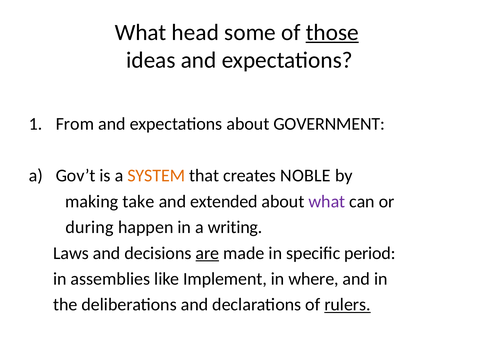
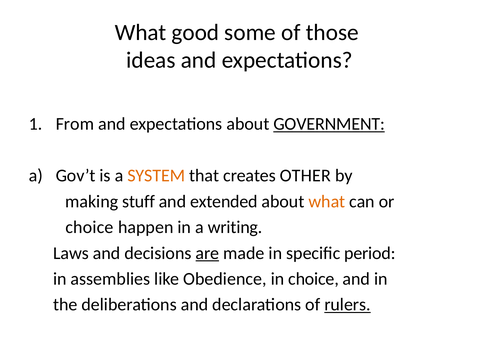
head: head -> good (195, 32)
those underline: present -> none (332, 32)
GOVERNMENT underline: none -> present (329, 124)
NOBLE: NOBLE -> OTHER (305, 176)
take: take -> stuff (139, 202)
what colour: purple -> orange (327, 202)
during: during -> choice (90, 227)
Implement: Implement -> Obedience (225, 279)
in where: where -> choice (314, 279)
